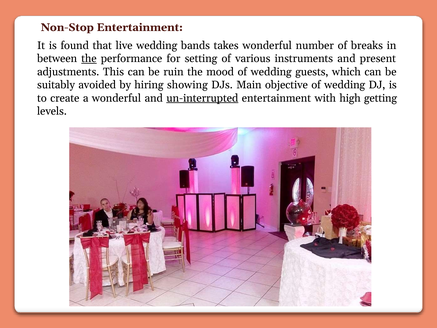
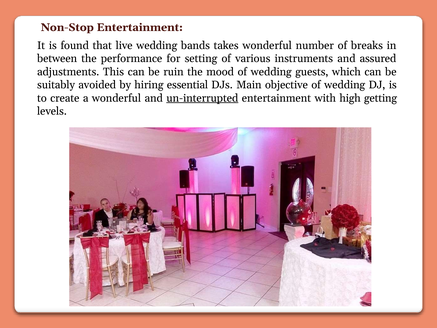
the underline: present -> none (89, 59)
present: present -> assured (378, 59)
showing: showing -> essential (187, 85)
